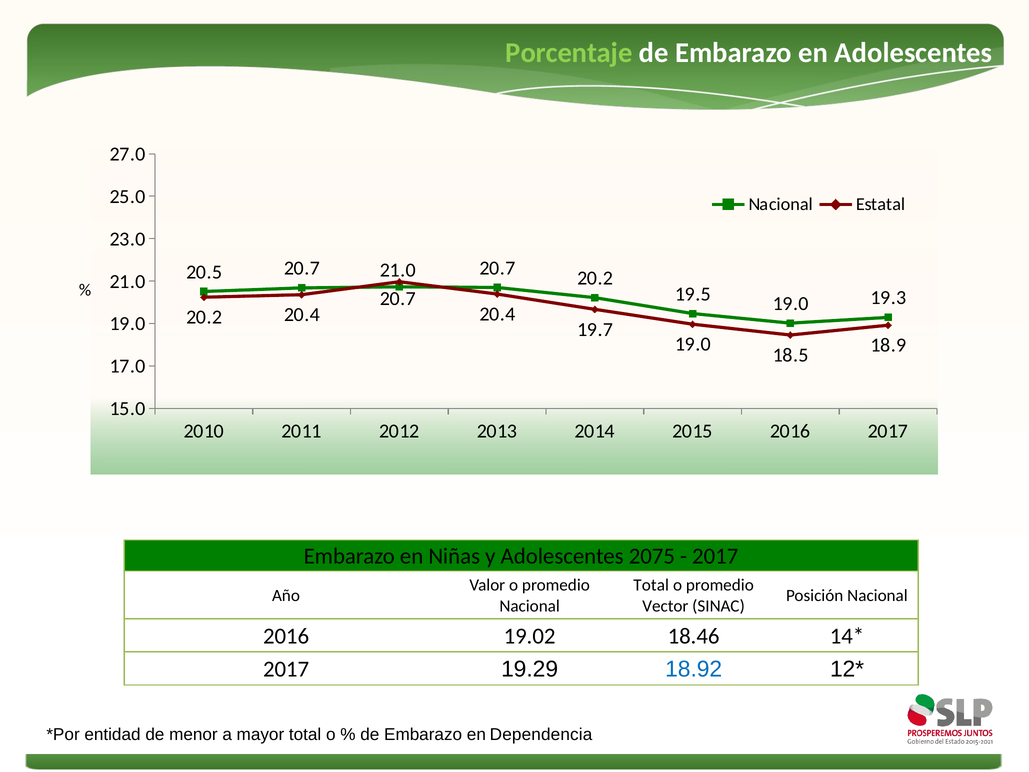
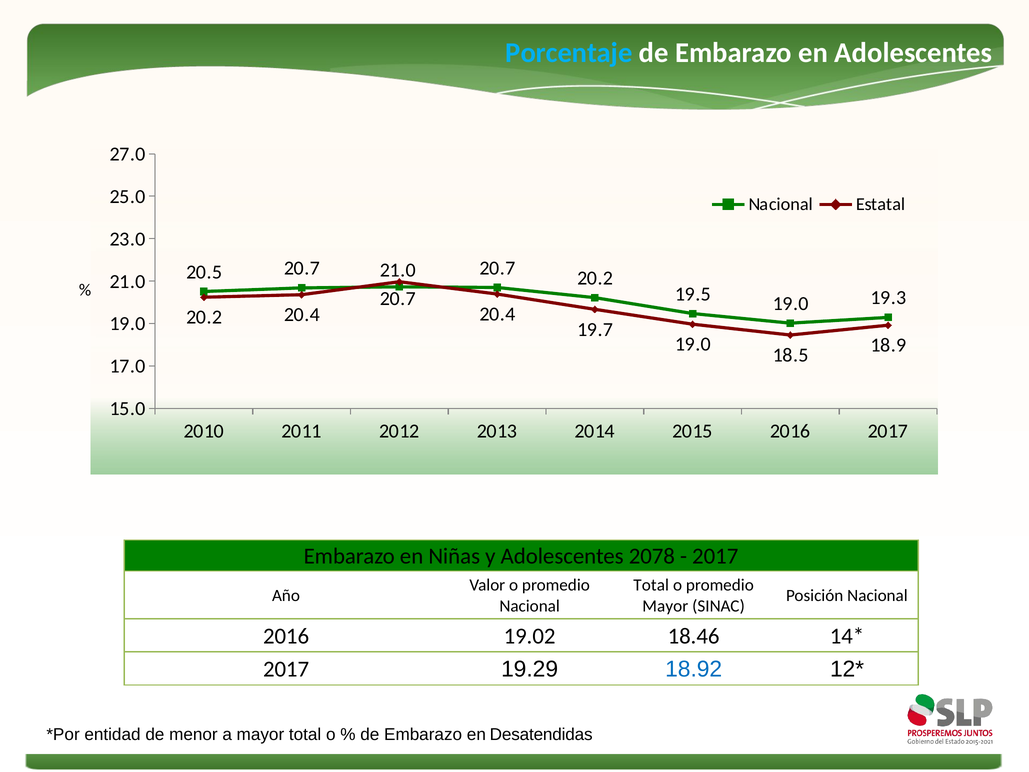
Porcentaje colour: light green -> light blue (569, 53)
2075: 2075 -> 2078 (652, 556)
Vector: Vector -> Mayor (665, 606)
Dependencia: Dependencia -> Desatendidas (541, 734)
